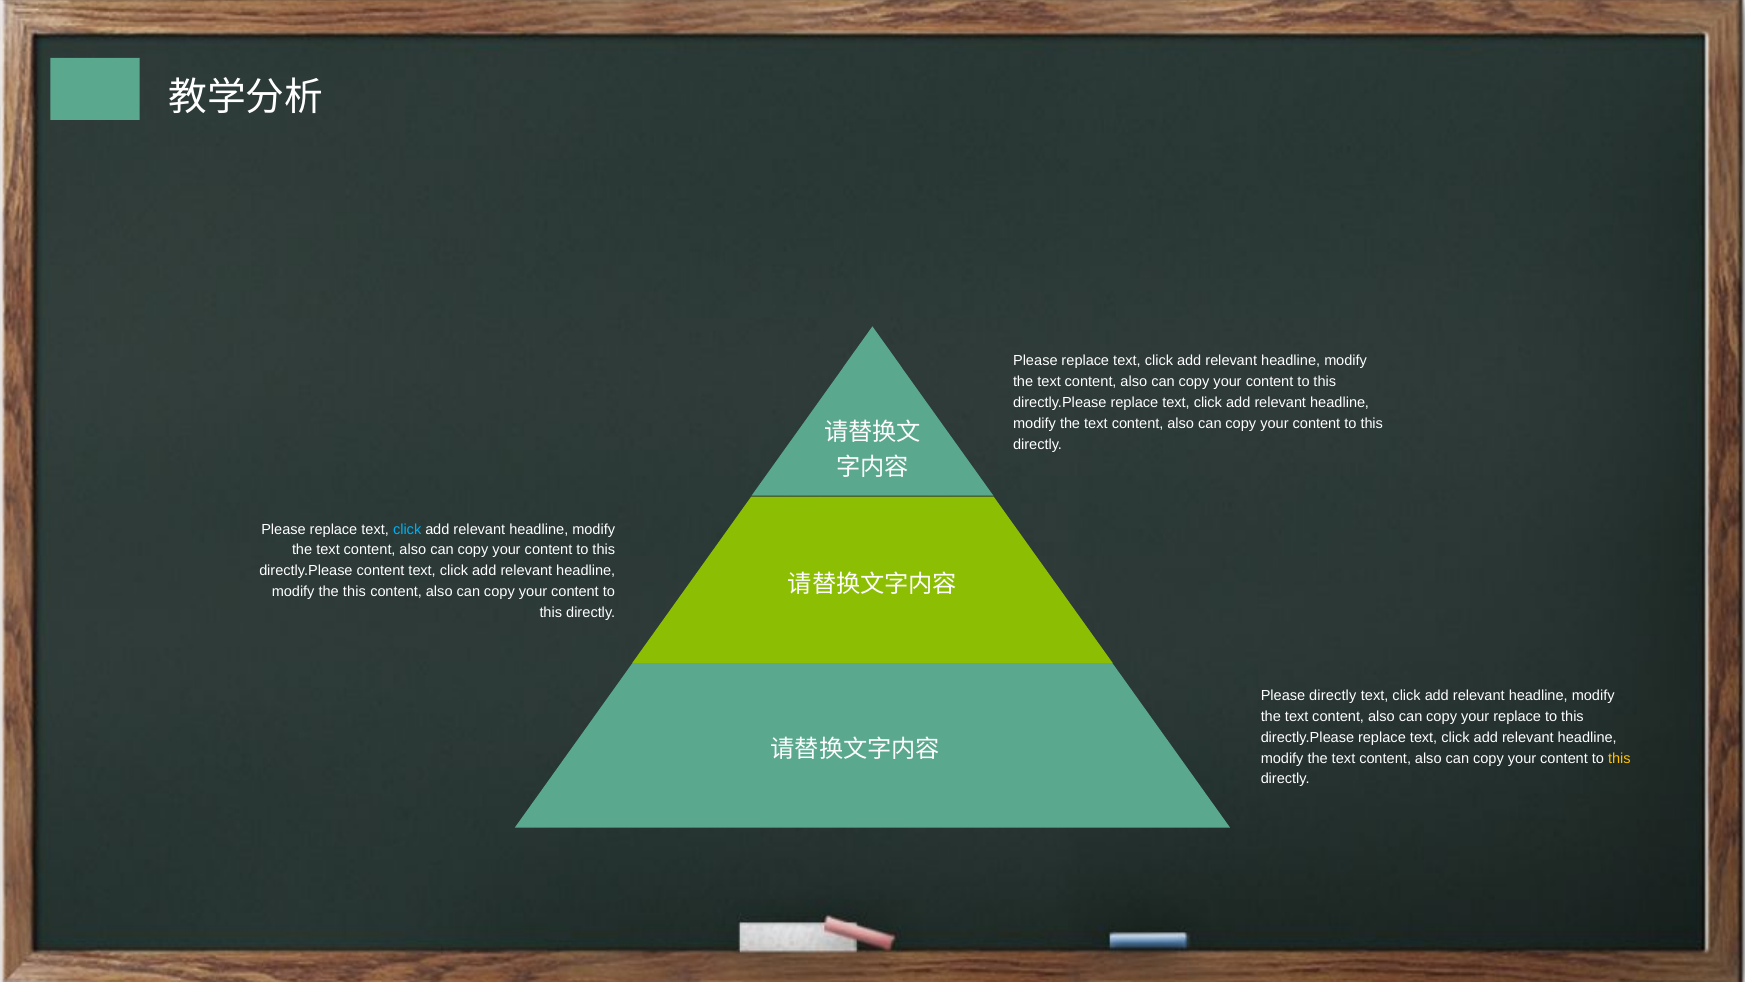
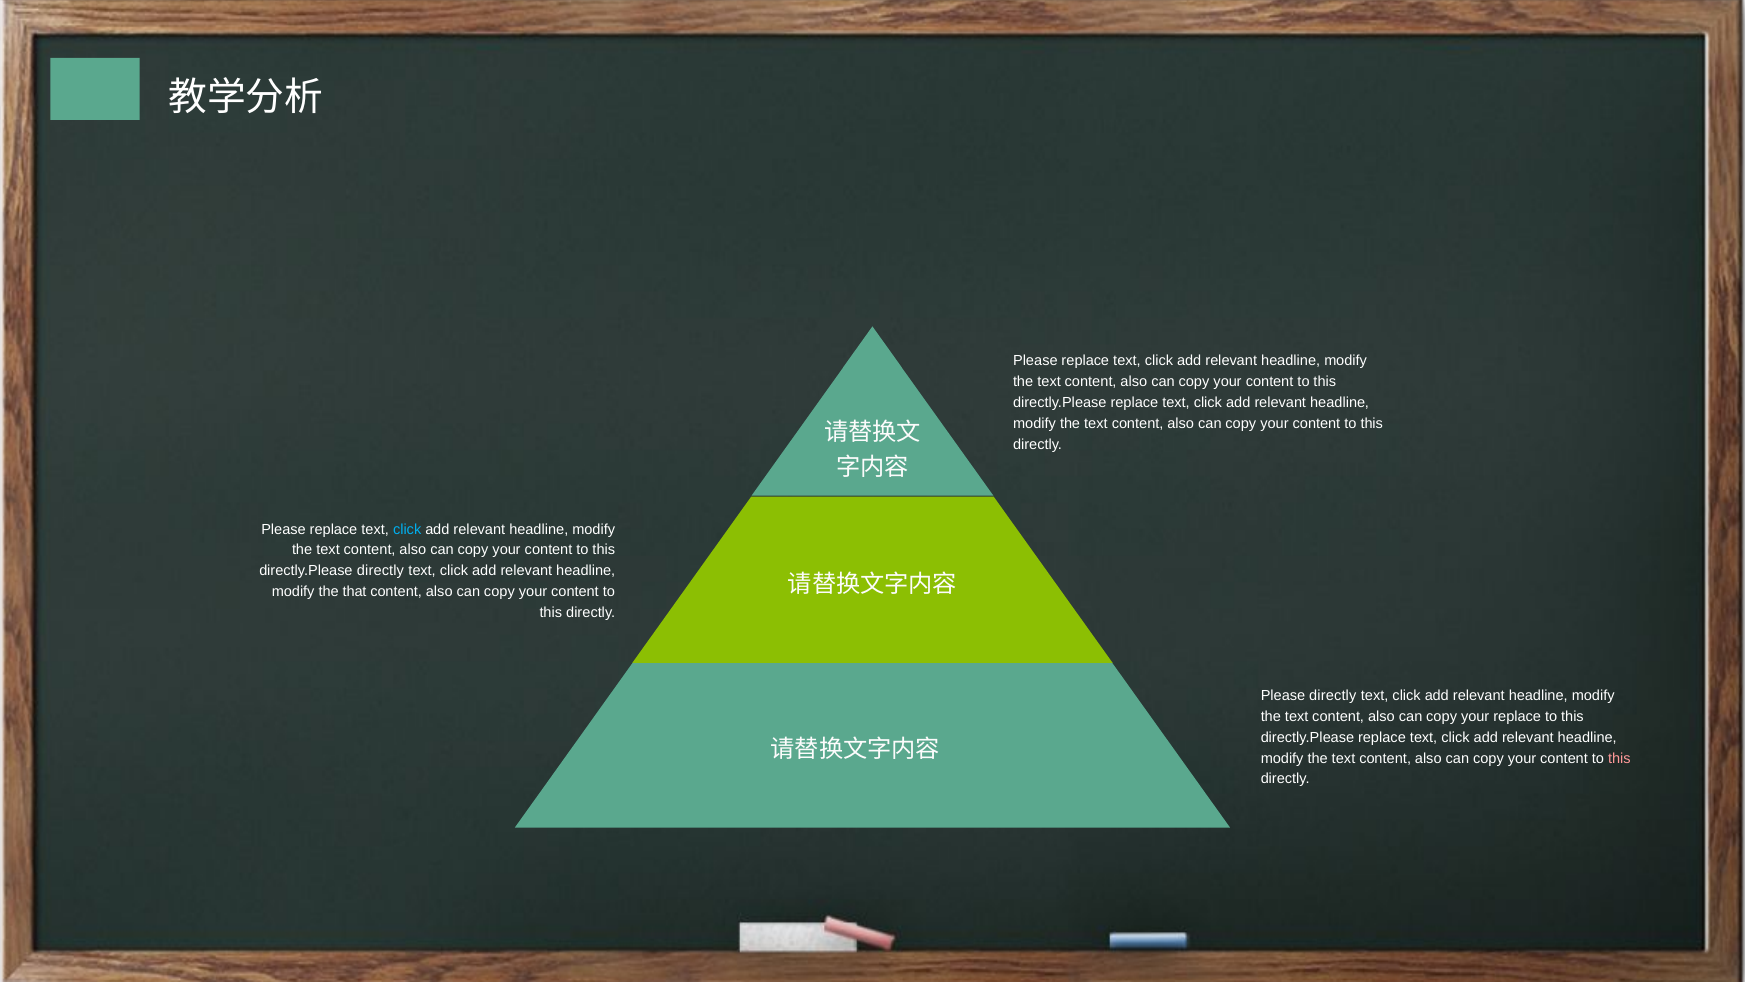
directly.Please content: content -> directly (380, 571)
the this: this -> that (355, 592)
this colour: yellow -> pink (1619, 758)
